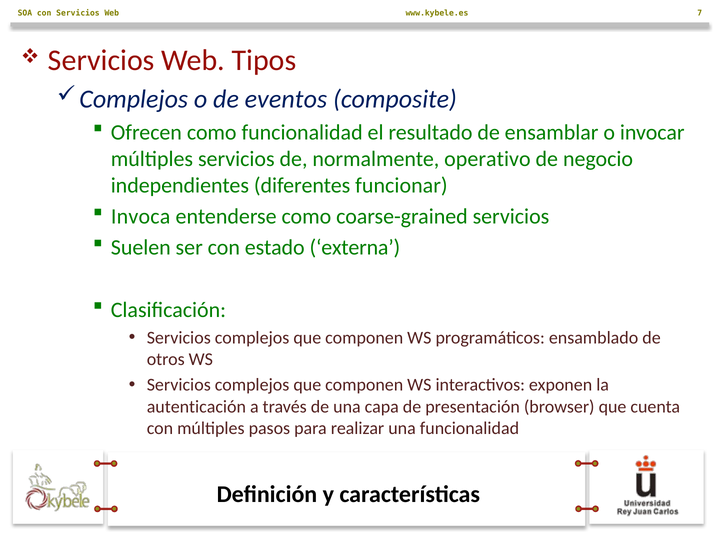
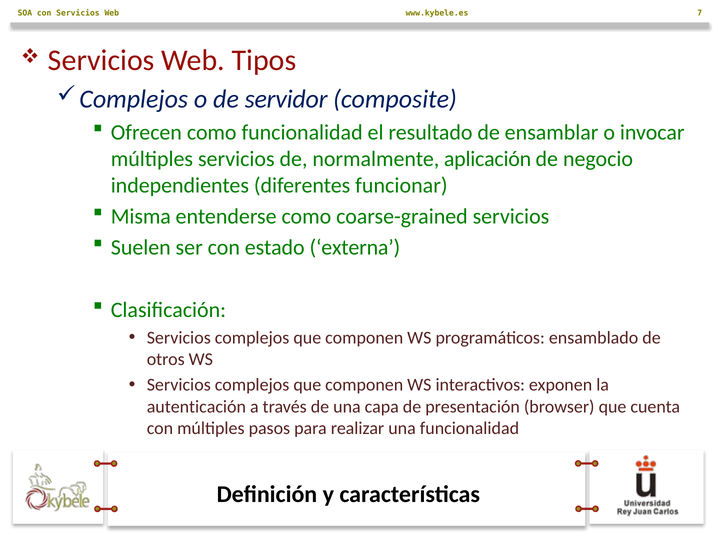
eventos: eventos -> servidor (286, 99)
operativo: operativo -> aplicación (488, 159)
Invoca: Invoca -> Misma (141, 216)
